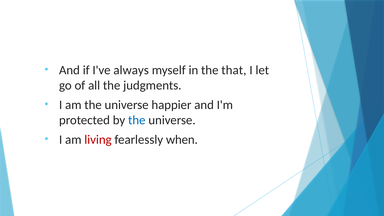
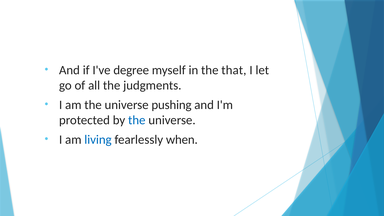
always: always -> degree (131, 70)
happier: happier -> pushing (172, 105)
living colour: red -> blue (98, 140)
